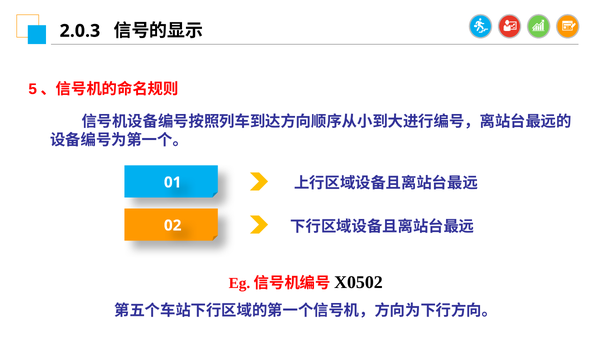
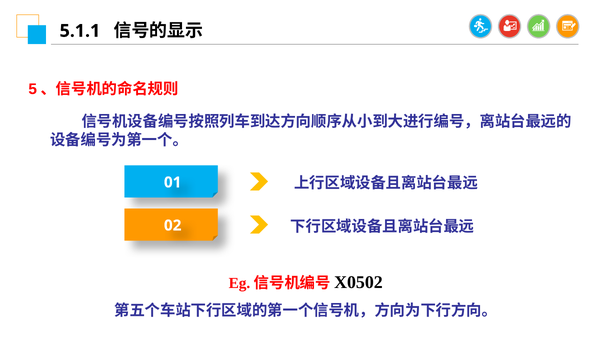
2.0.3: 2.0.3 -> 5.1.1 (80, 31)
